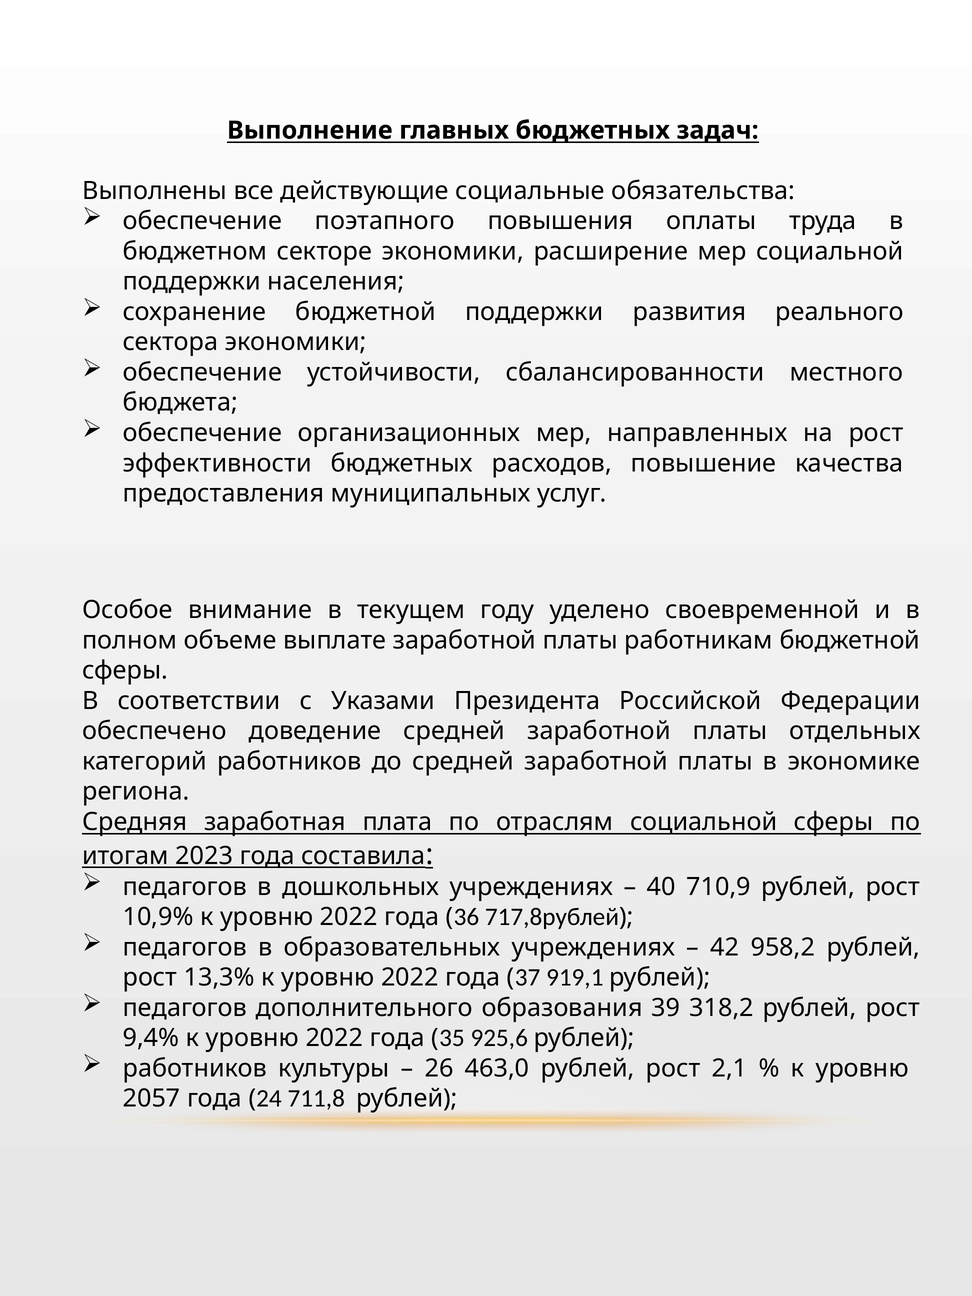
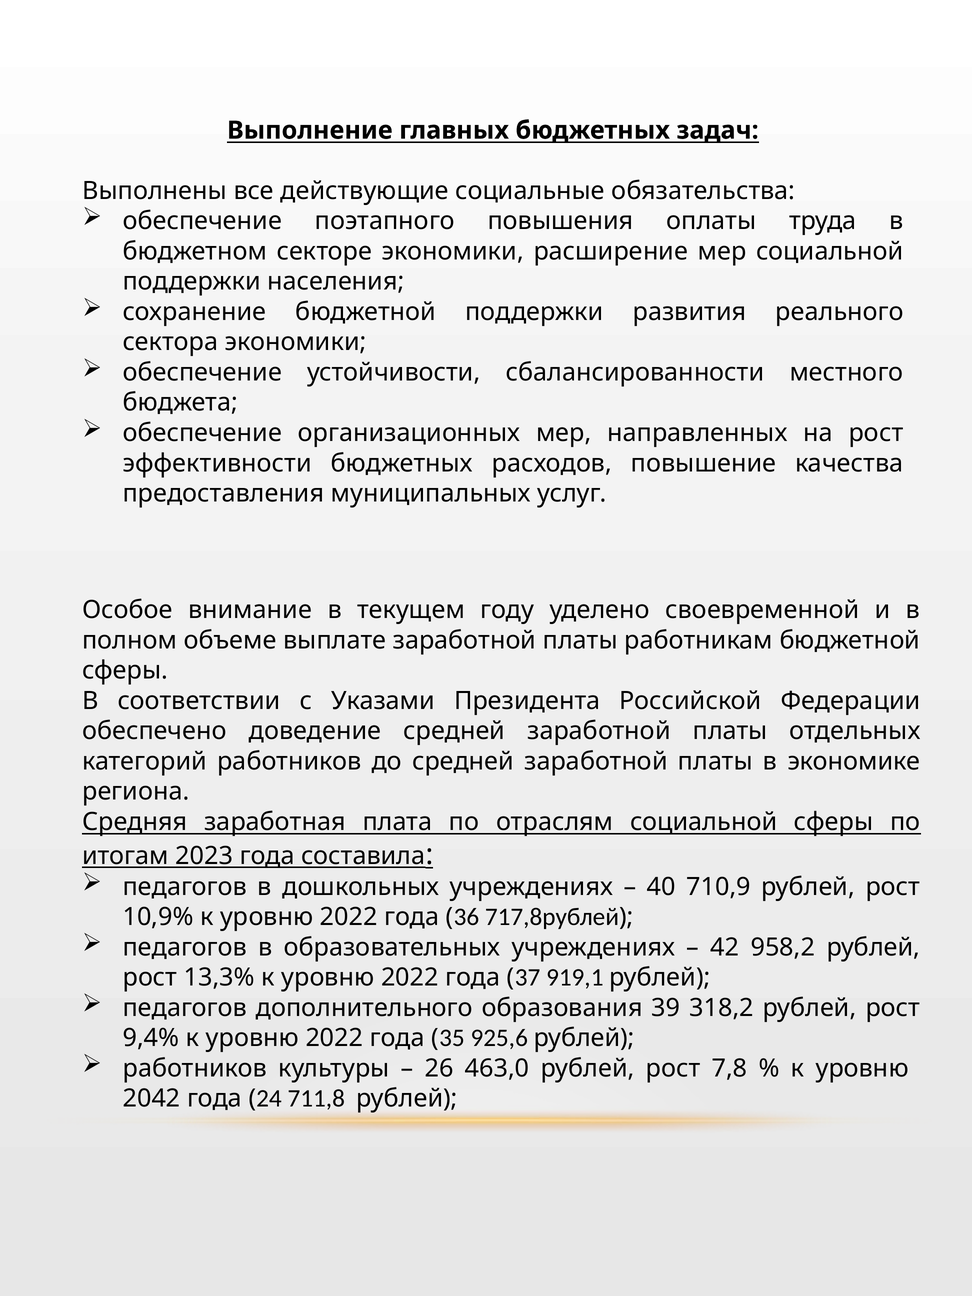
2,1: 2,1 -> 7,8 (729, 1068)
2057: 2057 -> 2042 (152, 1098)
